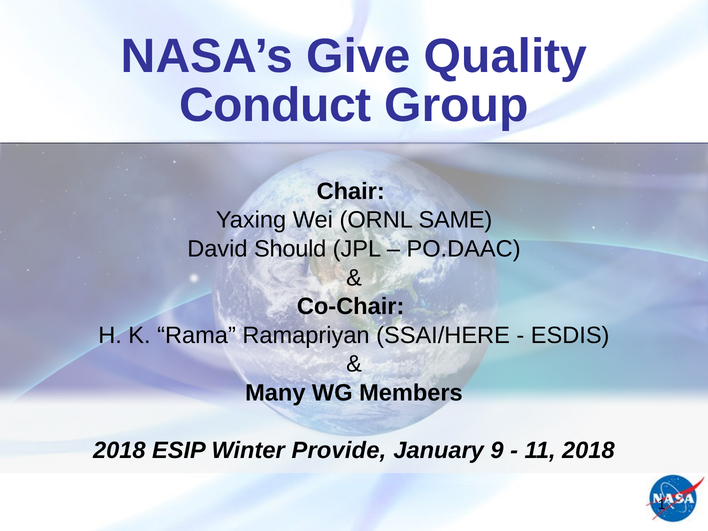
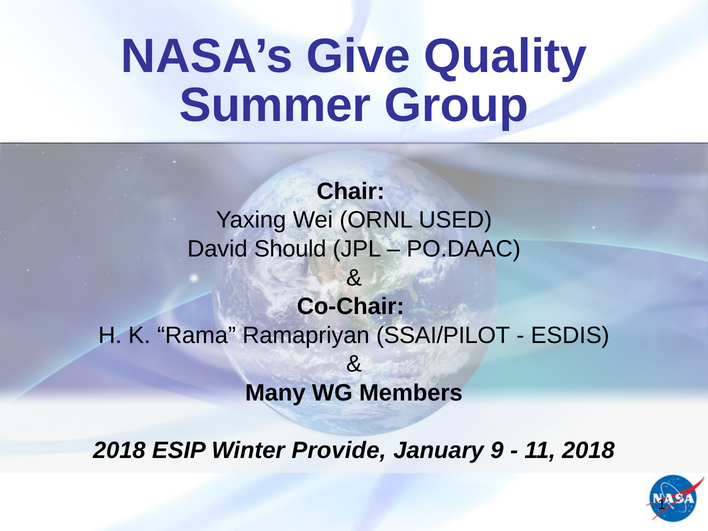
Conduct: Conduct -> Summer (275, 105)
SAME: SAME -> USED (455, 220)
SSAI/HERE: SSAI/HERE -> SSAI/PILOT (443, 335)
